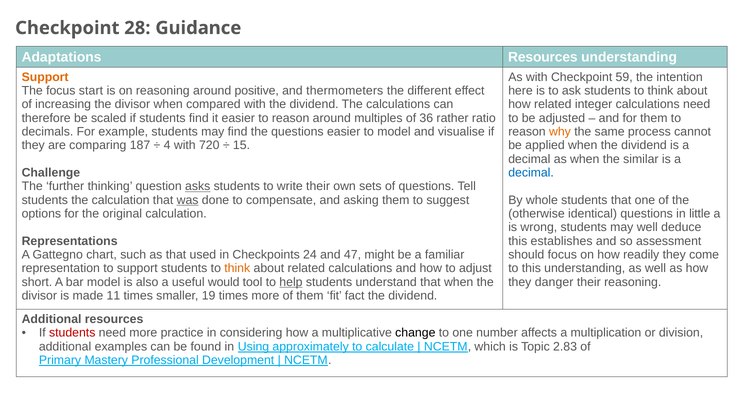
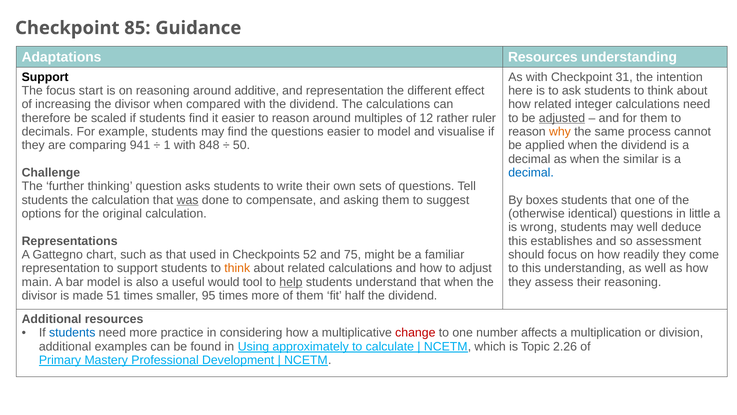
28: 28 -> 85 (137, 28)
Support colour: orange -> black (45, 77)
59: 59 -> 31 (624, 77)
positive: positive -> additive (257, 91)
and thermometers: thermometers -> representation (345, 91)
36: 36 -> 12 (426, 118)
ratio: ratio -> ruler (484, 118)
adjusted underline: none -> present (562, 118)
187: 187 -> 941 (140, 145)
4: 4 -> 1 (167, 145)
720: 720 -> 848 (209, 145)
15: 15 -> 50 (242, 145)
asks underline: present -> none (198, 186)
whole: whole -> boxes (542, 200)
24: 24 -> 52 (310, 254)
47: 47 -> 75 (353, 254)
short: short -> main (37, 282)
danger: danger -> assess (554, 282)
11: 11 -> 51 (113, 295)
19: 19 -> 95 (209, 295)
fact: fact -> half (355, 295)
students colour: red -> blue (72, 332)
change colour: black -> red (415, 332)
2.83: 2.83 -> 2.26 (565, 346)
